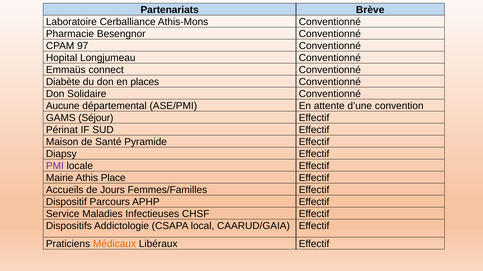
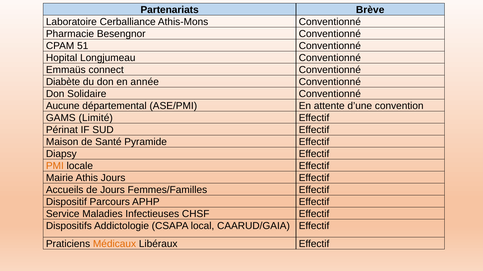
97: 97 -> 51 (83, 46)
places: places -> année (145, 82)
Séjour: Séjour -> Limité (96, 118)
PMI colour: purple -> orange (55, 166)
Athis Place: Place -> Jours (113, 178)
